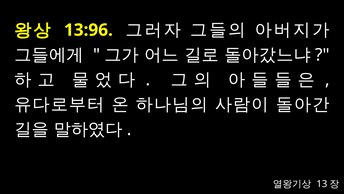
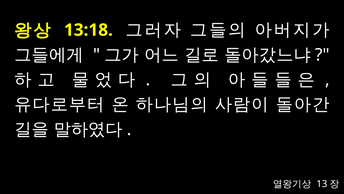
13:96: 13:96 -> 13:18 (88, 30)
